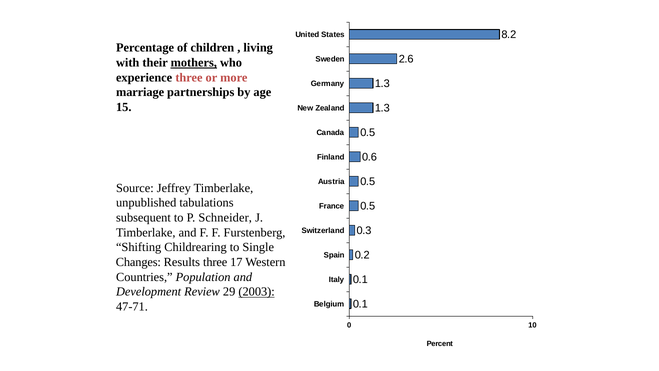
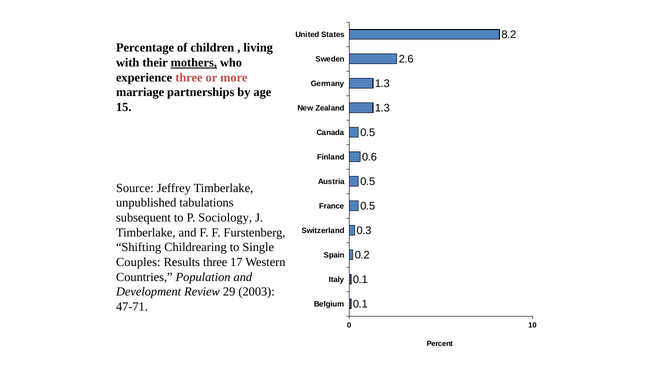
Schneider: Schneider -> Sociology (225, 217)
Changes: Changes -> Couples (138, 262)
2003 underline: present -> none (257, 292)
